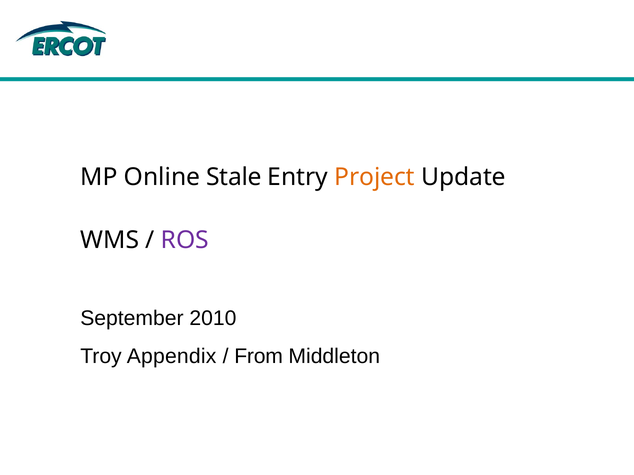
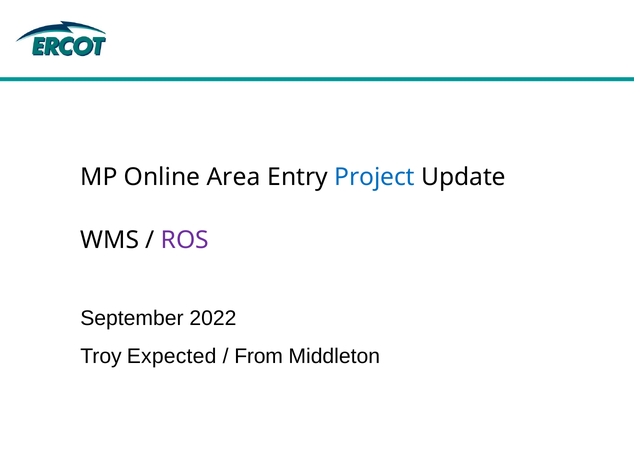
Stale: Stale -> Area (234, 177)
Project colour: orange -> blue (374, 177)
2010: 2010 -> 2022 (213, 318)
Appendix: Appendix -> Expected (172, 357)
